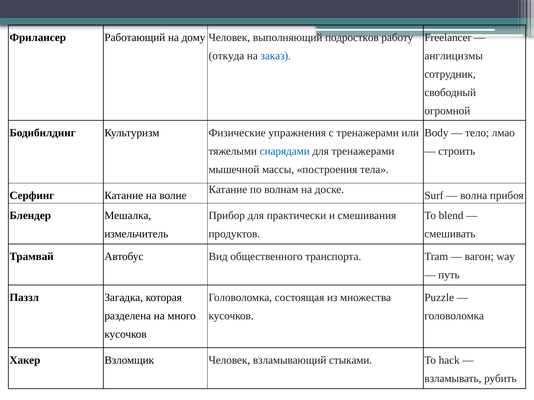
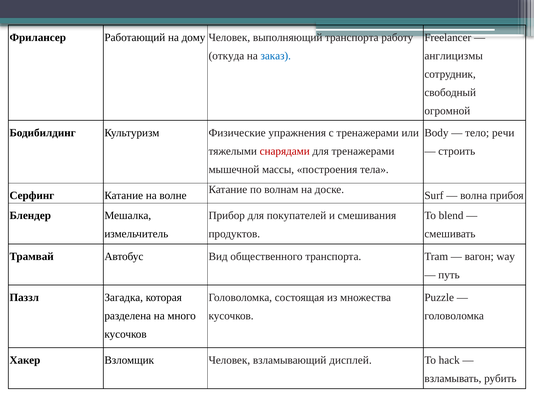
выполняющий подростков: подростков -> транспорта (352, 37)
лмао: лмао -> речи (503, 133)
снарядами colour: blue -> red (285, 151)
практически: практически -> покупателей (296, 216)
стыками: стыками -> дисплей (351, 361)
